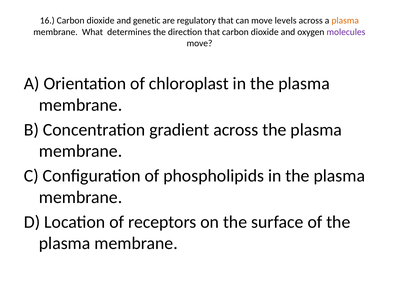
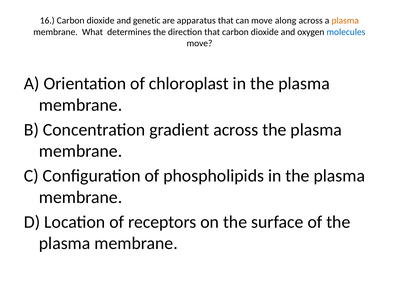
regulatory: regulatory -> apparatus (196, 21)
levels: levels -> along (286, 21)
molecules colour: purple -> blue (346, 32)
